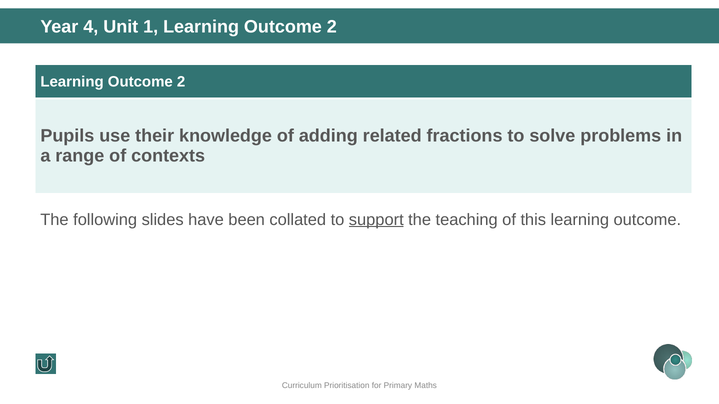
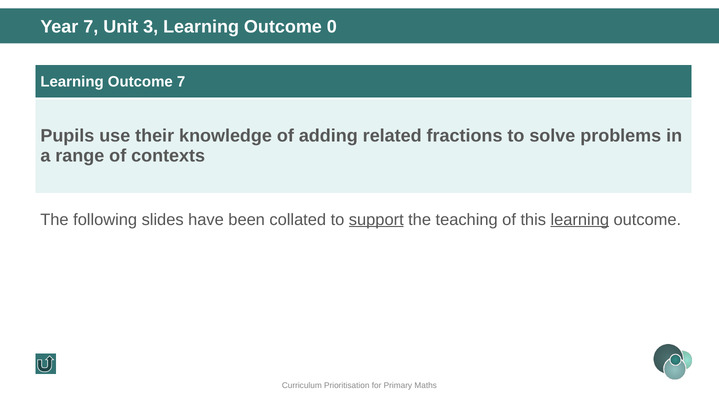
Year 4: 4 -> 7 (91, 27)
1: 1 -> 3 (151, 27)
2: 2 -> 0 (332, 27)
2: 2 -> 7 (181, 82)
learning underline: none -> present (580, 220)
